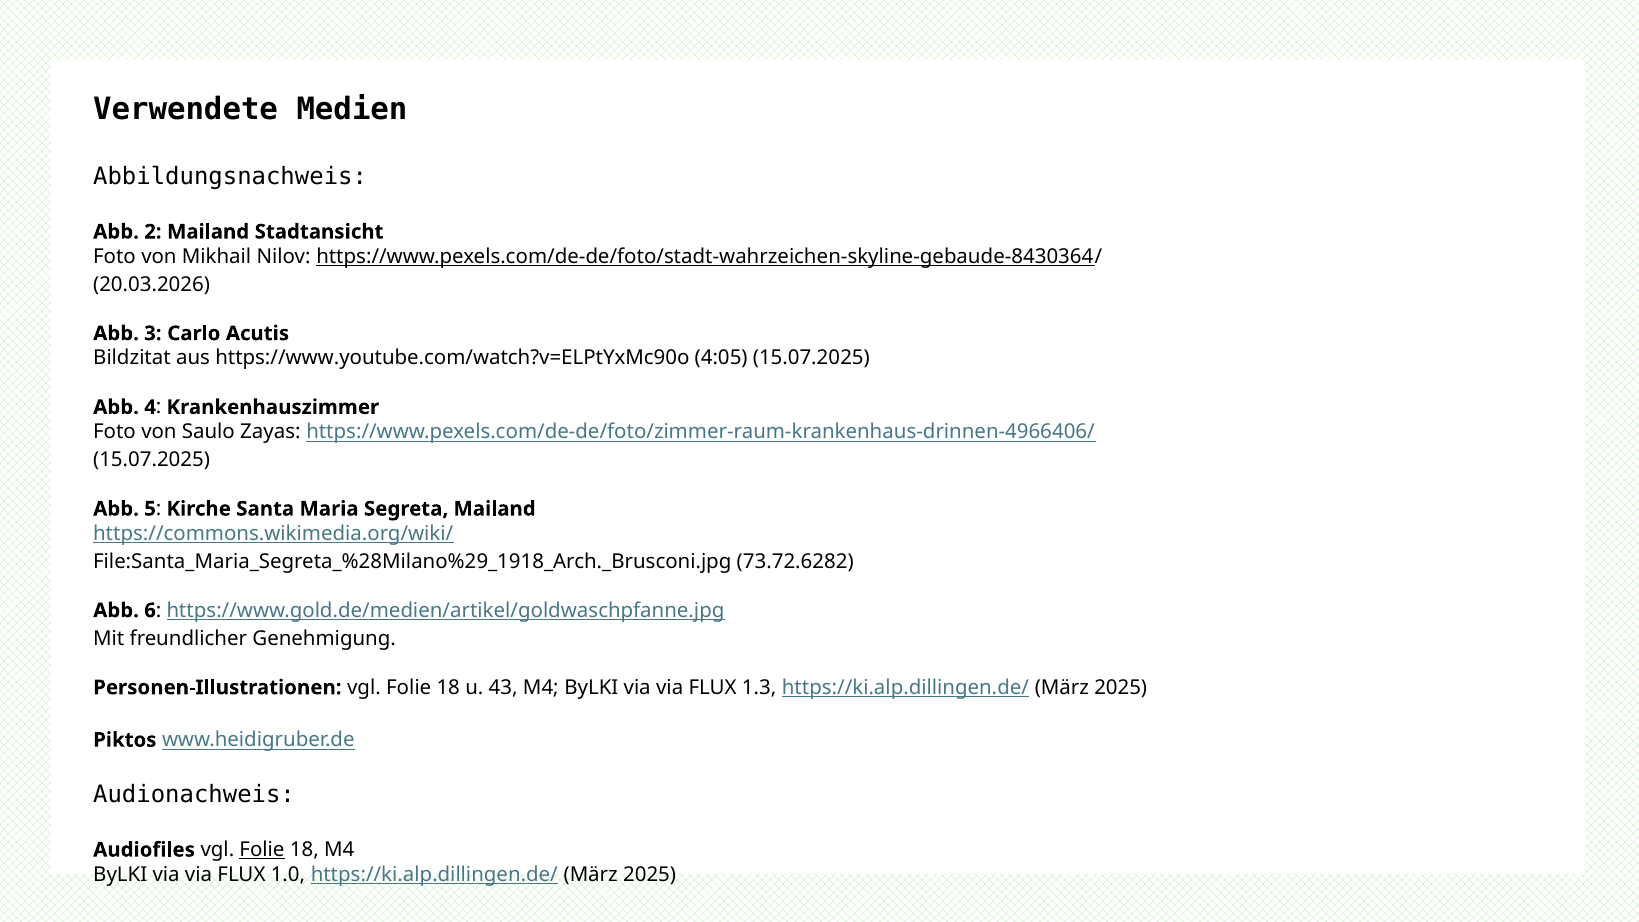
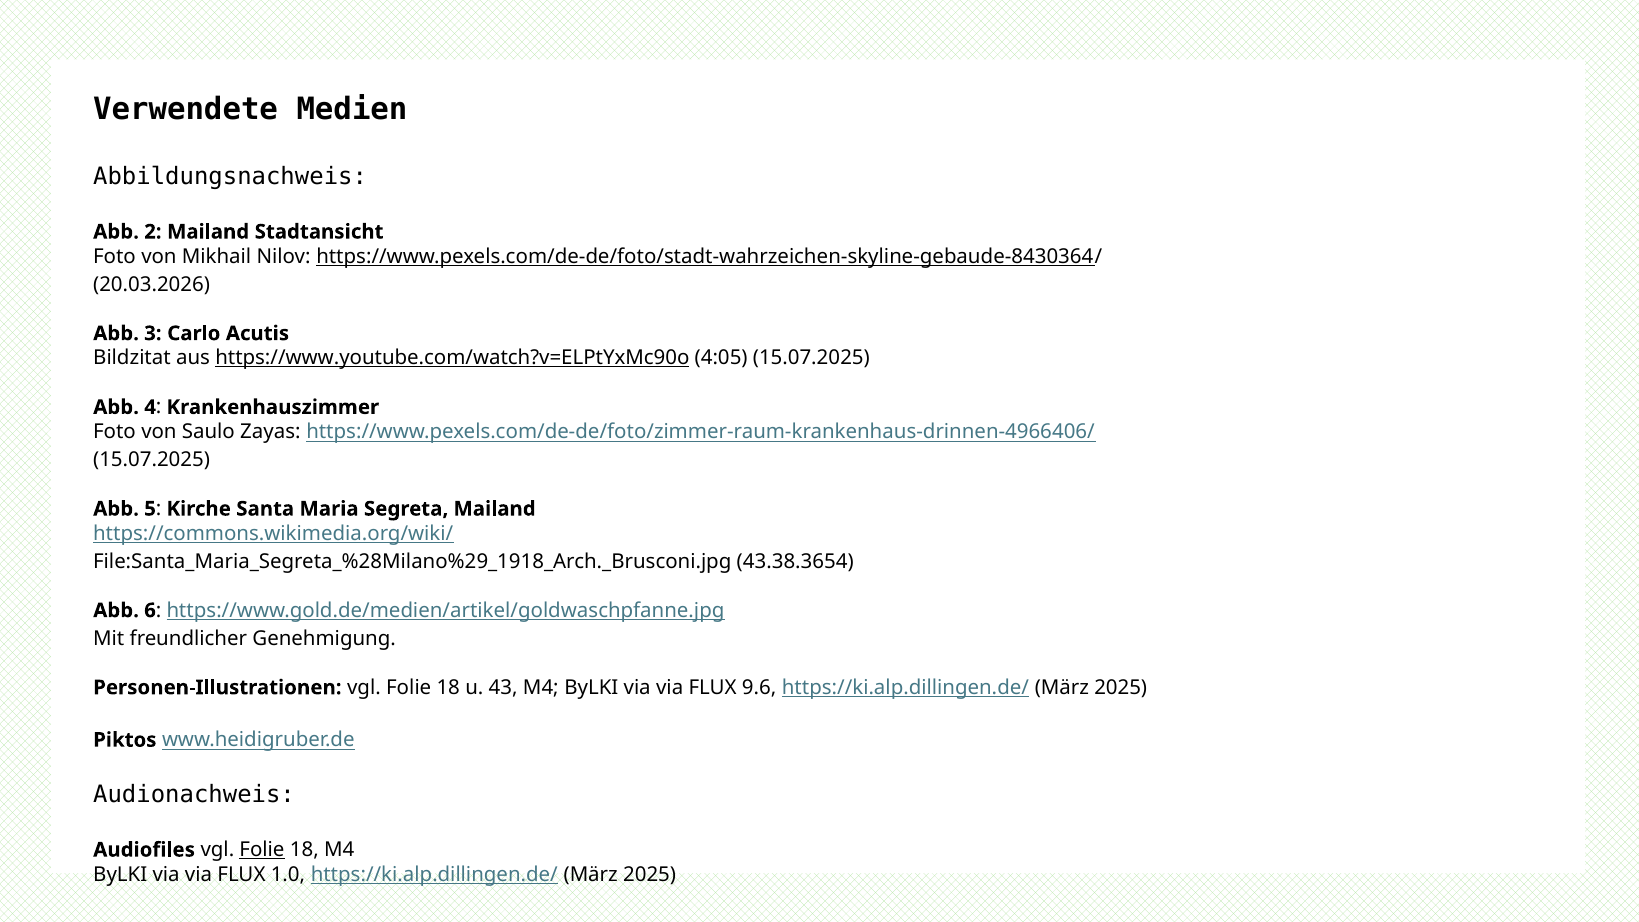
https://www.youtube.com/watch?v=ELPtYxMc90o underline: none -> present (452, 358)
73.72.6282: 73.72.6282 -> 43.38.3654 (795, 561)
1.3: 1.3 -> 9.6 (759, 687)
